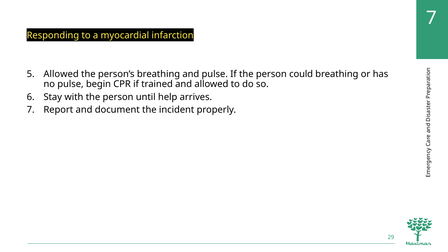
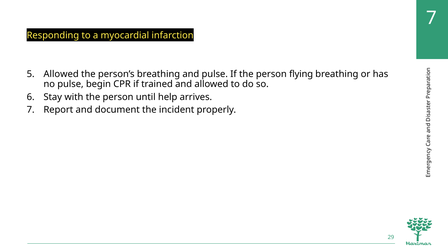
could: could -> flying (301, 74)
